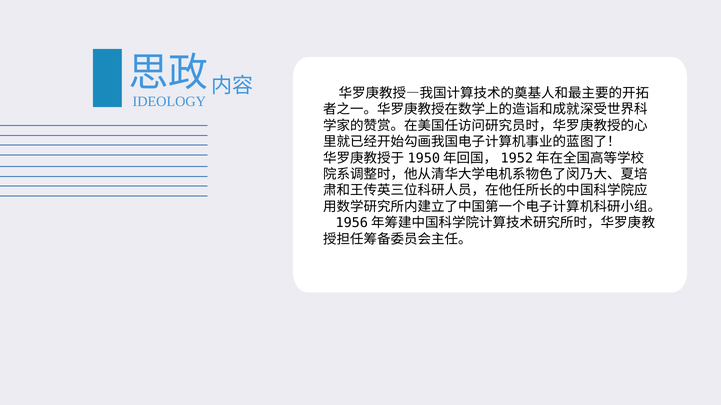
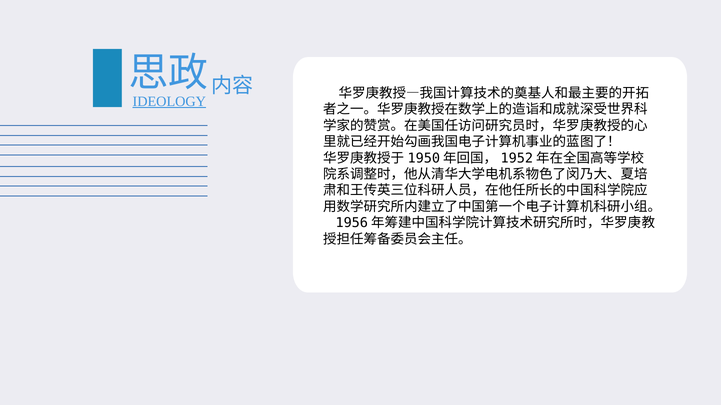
IDEOLOGY underline: none -> present (169, 102)
